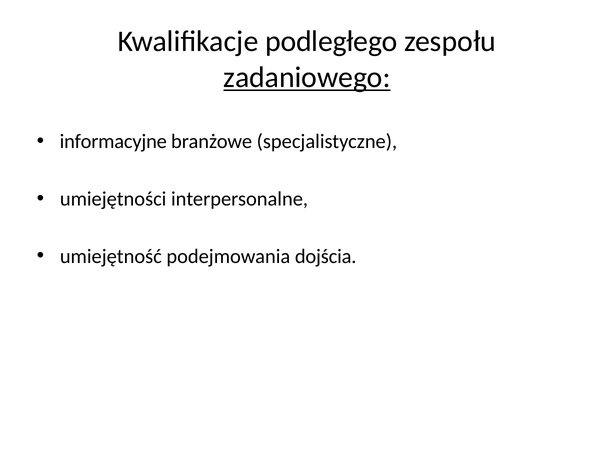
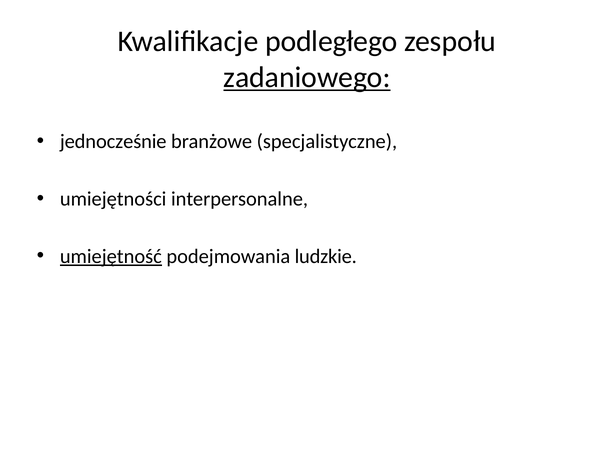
informacyjne: informacyjne -> jednocześnie (113, 141)
umiejętność underline: none -> present (111, 256)
dojścia: dojścia -> ludzkie (326, 256)
